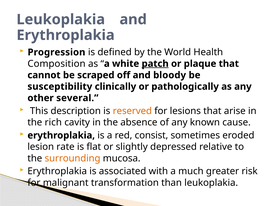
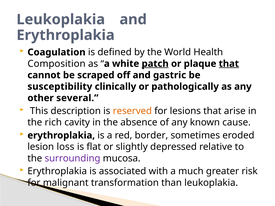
Progression: Progression -> Coagulation (56, 52)
that underline: none -> present (229, 64)
bloody: bloody -> gastric (170, 75)
consist: consist -> border (151, 136)
rate: rate -> loss (65, 147)
surrounding colour: orange -> purple (73, 158)
